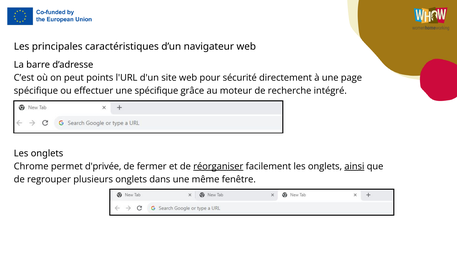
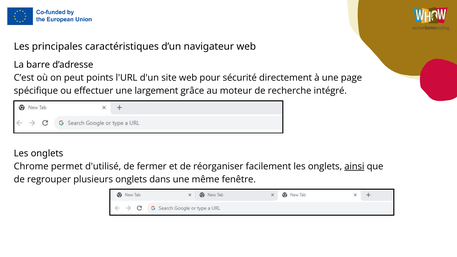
une spécifique: spécifique -> largement (156, 91)
d'privée: d'privée -> d'utilisé (103, 166)
réorganiser underline: present -> none (218, 166)
